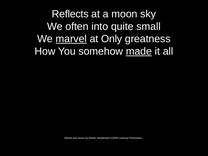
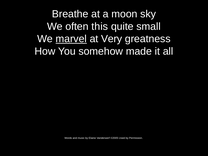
Reflects: Reflects -> Breathe (70, 14)
into: into -> this (100, 26)
Only: Only -> Very (112, 39)
made underline: present -> none (139, 51)
